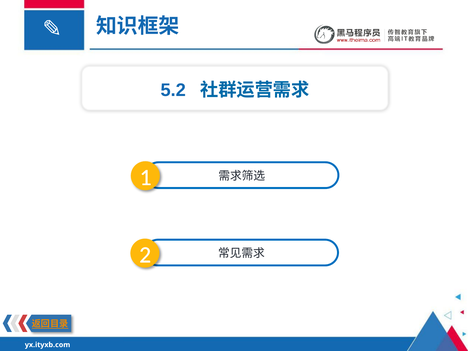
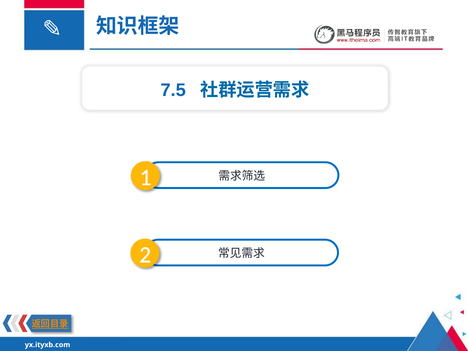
5.2: 5.2 -> 7.5 (173, 90)
